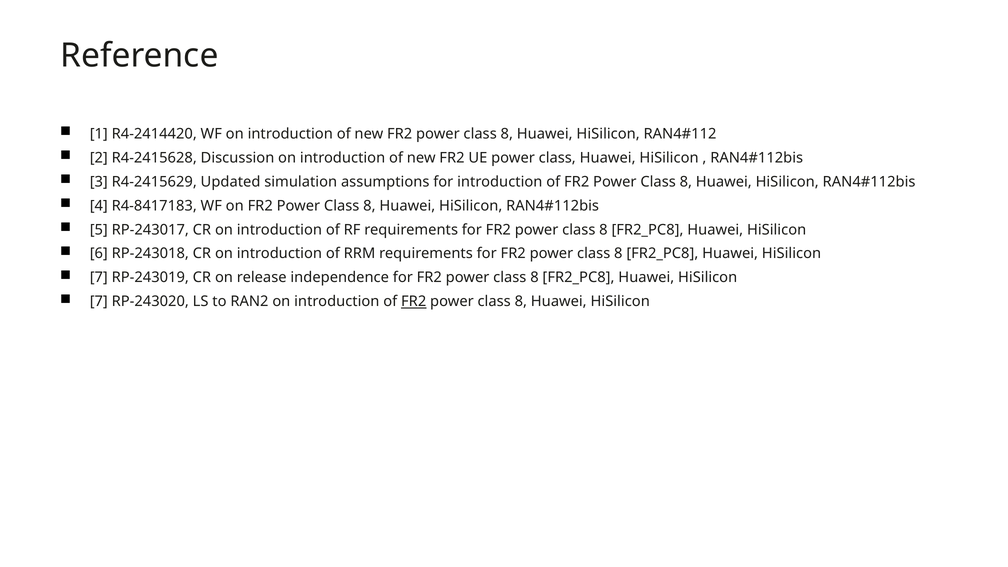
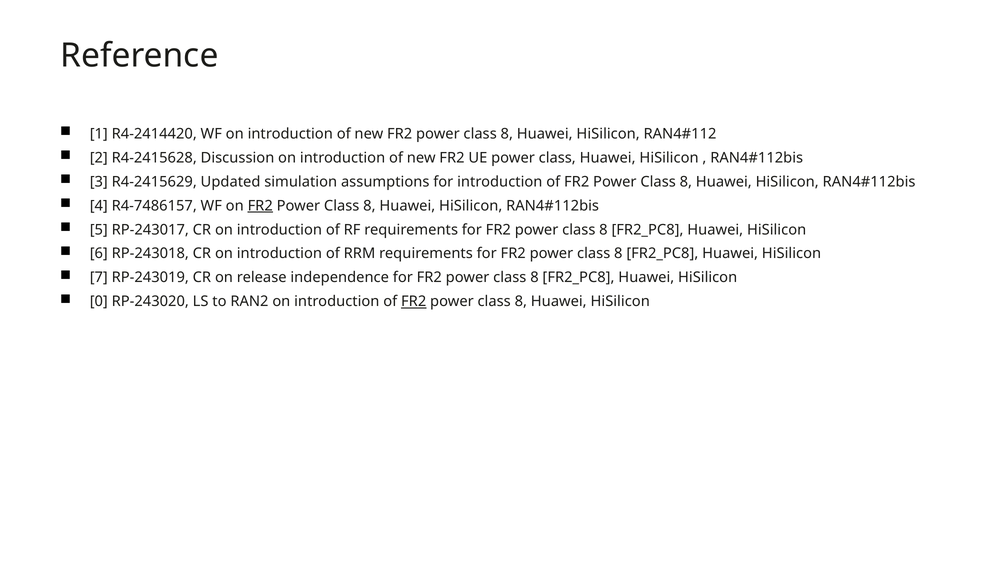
R4-8417183: R4-8417183 -> R4-7486157 (154, 206)
FR2 underline: none -> present (260, 206)
7: 7 -> 0 (99, 301)
